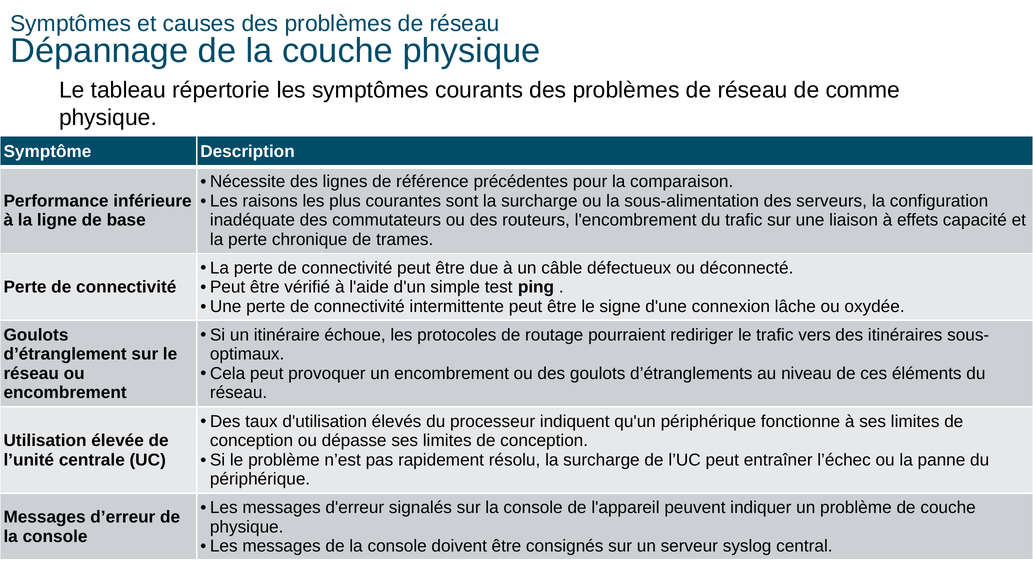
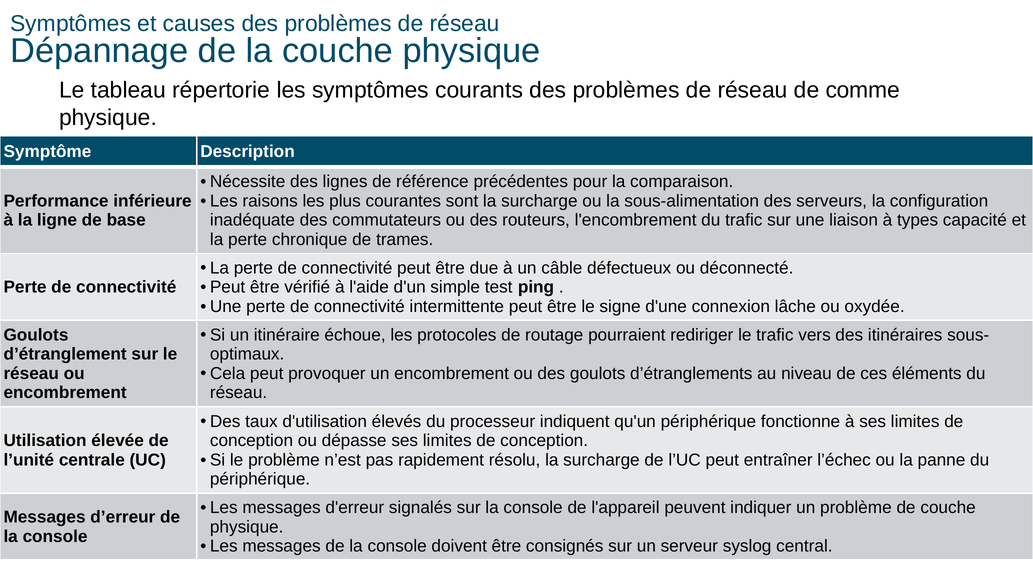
effets: effets -> types (918, 220)
